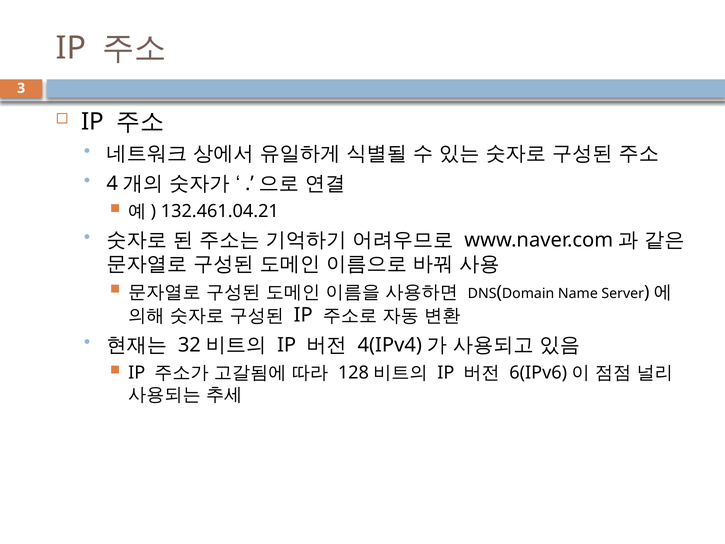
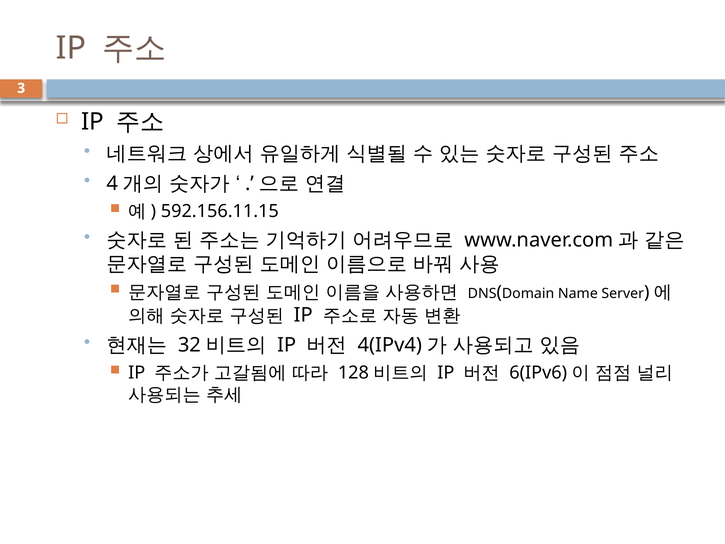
132.461.04.21: 132.461.04.21 -> 592.156.11.15 (220, 211)
